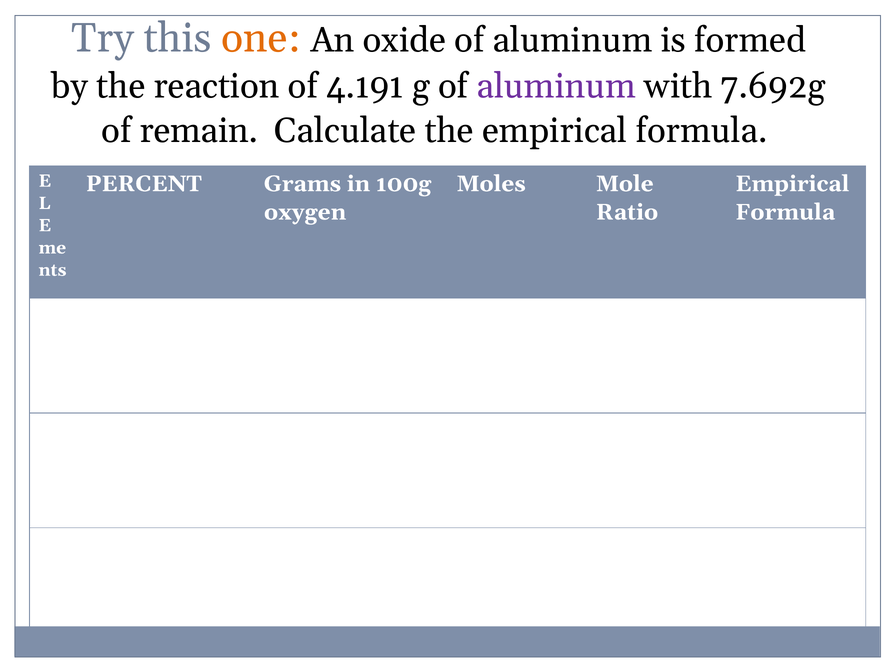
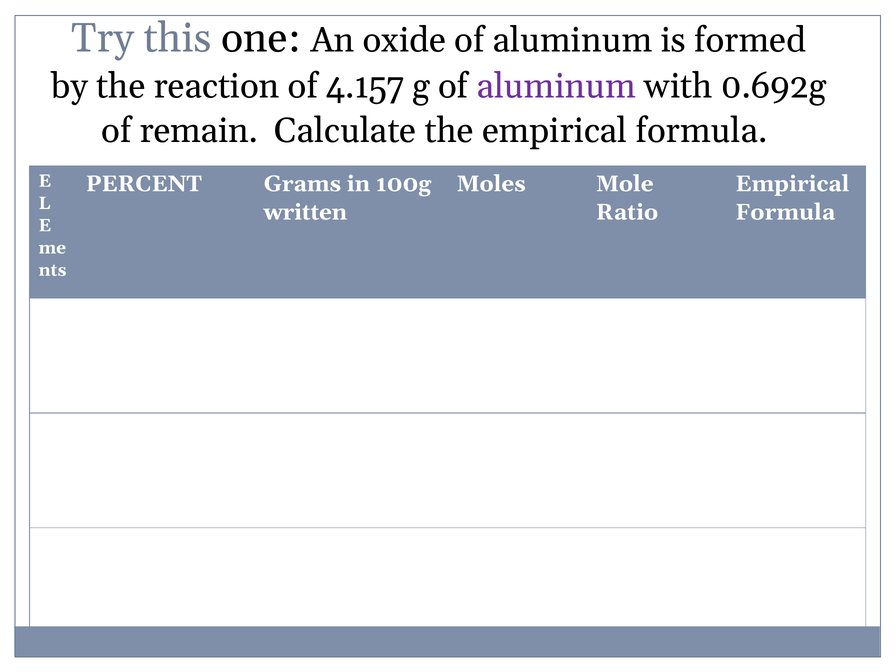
one colour: orange -> black (261, 38)
4.191: 4.191 -> 4.157 (365, 86)
7.692g: 7.692g -> 0.692g (774, 86)
oxygen: oxygen -> written (305, 212)
